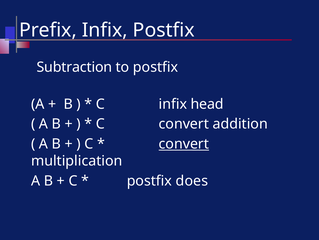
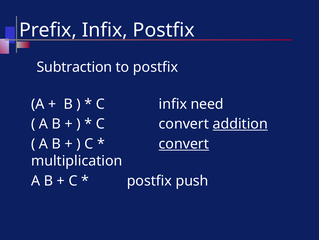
head: head -> need (207, 104)
addition underline: none -> present (240, 124)
does: does -> push (192, 180)
